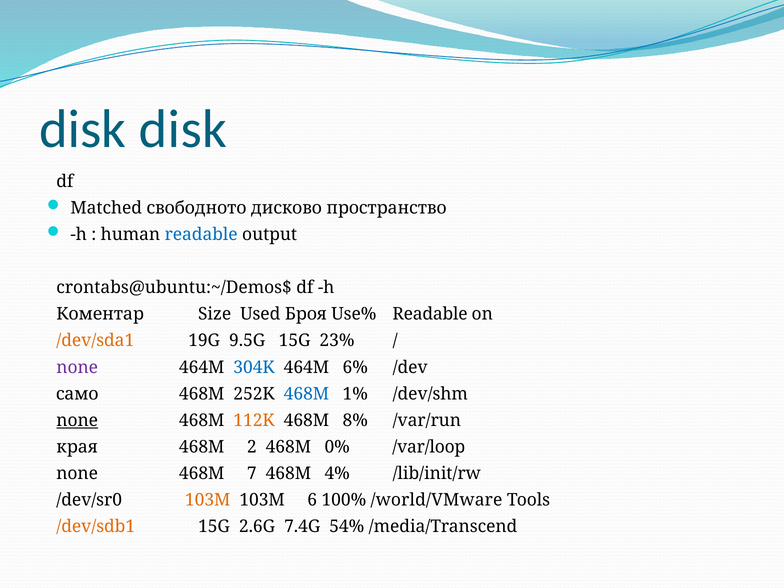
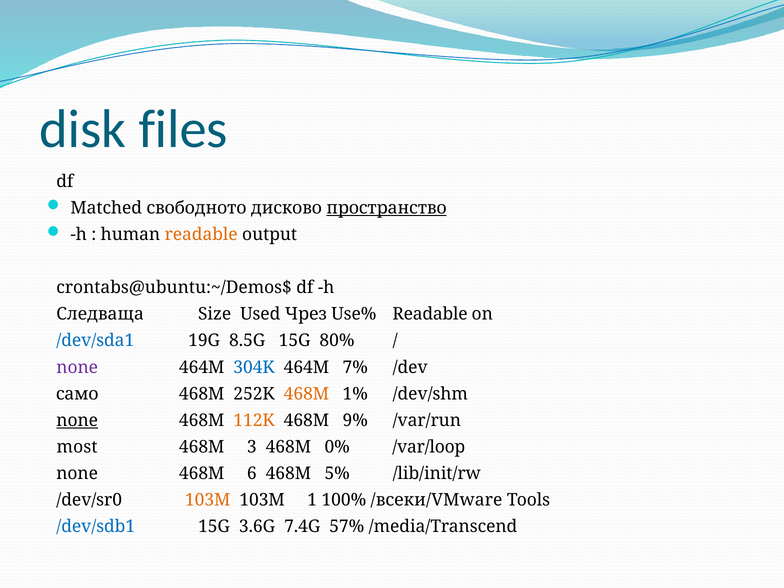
disk disk: disk -> files (183, 129)
пространство underline: none -> present (387, 208)
readable colour: blue -> orange (201, 235)
Коментар: Коментар -> Следваща (100, 314)
Броя: Броя -> Чрез (306, 314)
/dev/sda1 colour: orange -> blue (95, 341)
9.5G: 9.5G -> 8.5G (247, 341)
23%: 23% -> 80% (337, 341)
6%: 6% -> 7% (355, 367)
468M colour: blue -> orange (306, 394)
8%: 8% -> 9% (355, 420)
края: края -> most (77, 447)
2: 2 -> 3 (252, 447)
7: 7 -> 6 (252, 473)
4%: 4% -> 5% (337, 473)
6: 6 -> 1 (312, 500)
/world/VMware: /world/VMware -> /всеки/VMware (437, 500)
/dev/sdb1 colour: orange -> blue (96, 527)
2.6G: 2.6G -> 3.6G (257, 527)
54%: 54% -> 57% (347, 527)
